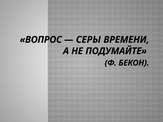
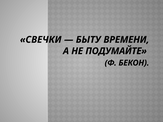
ВОПРОС: ВОПРОС -> СВЕЧКИ (41, 40)
СЕРЫ: СЕРЫ -> БЫТУ (88, 40)
